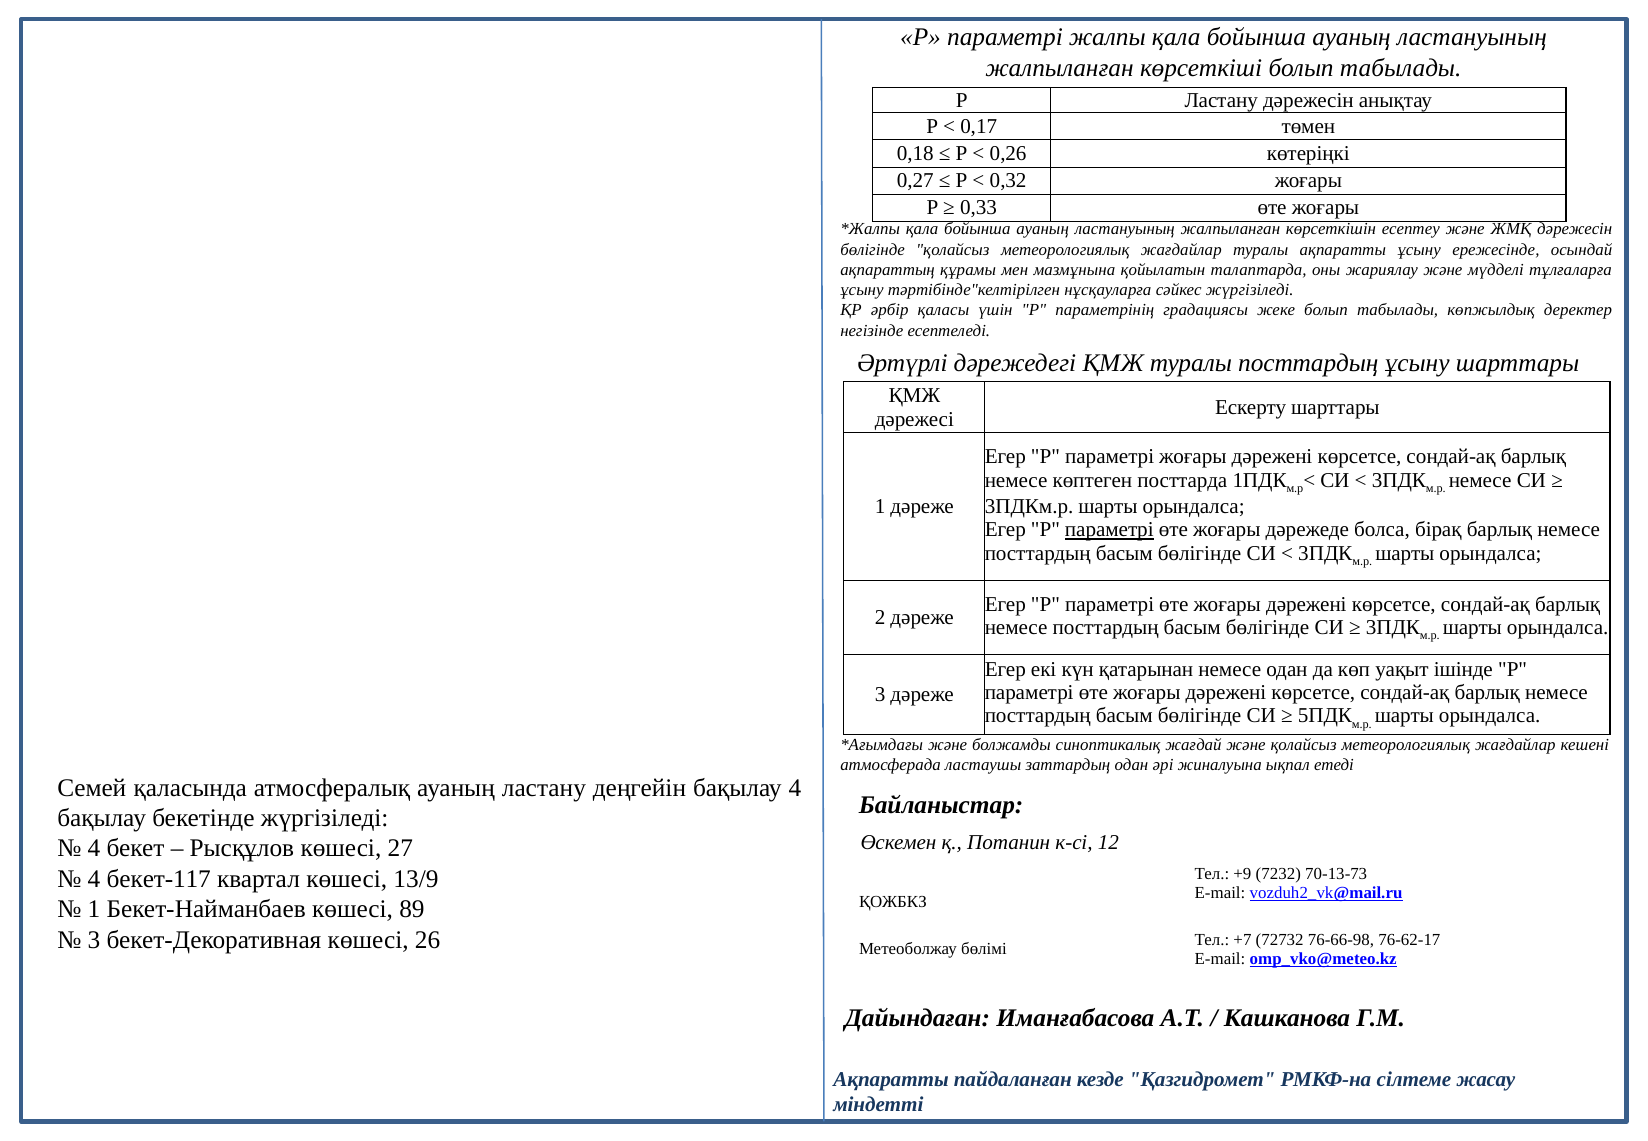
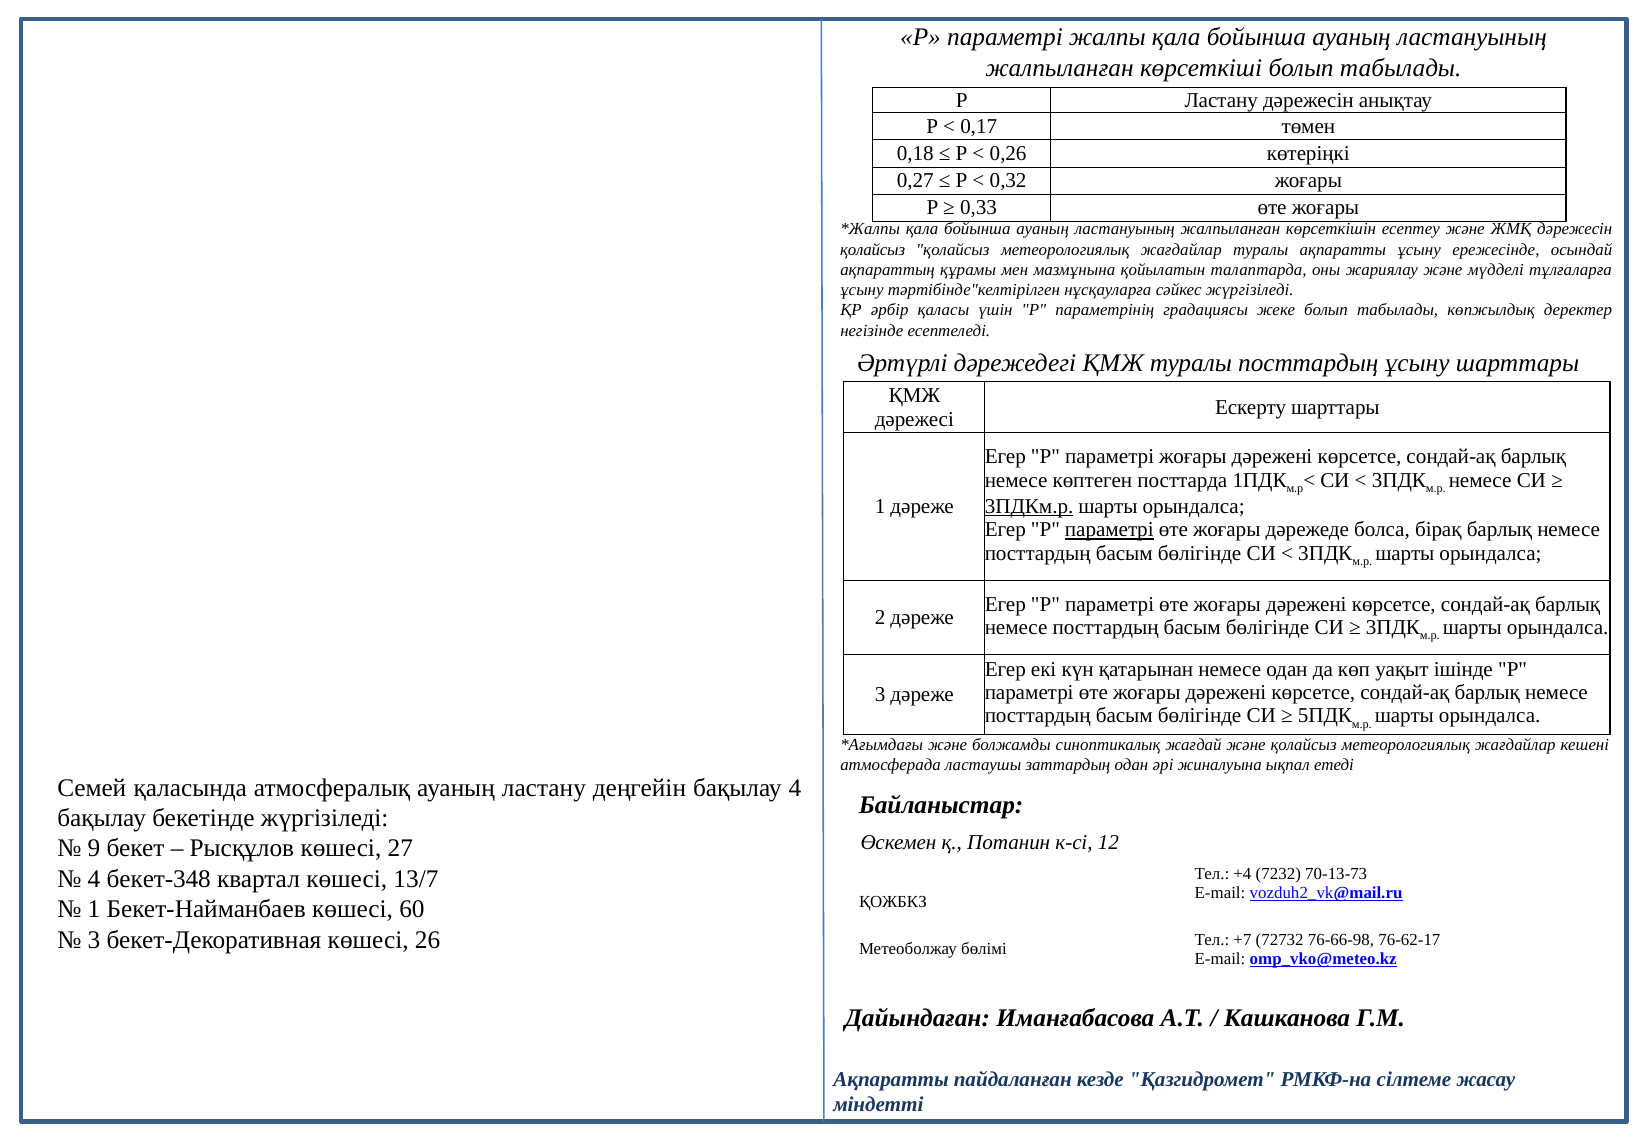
бөлігінде: бөлігінде -> қолайсыз (873, 250)
3ПДКм.р underline: none -> present (1029, 507)
4: 4 -> 9 (94, 848)
+9: +9 -> +4 (1242, 874)
бекет-117: бекет-117 -> бекет-348 (159, 879)
13/9: 13/9 -> 13/7 (416, 879)
89: 89 -> 60 (412, 909)
